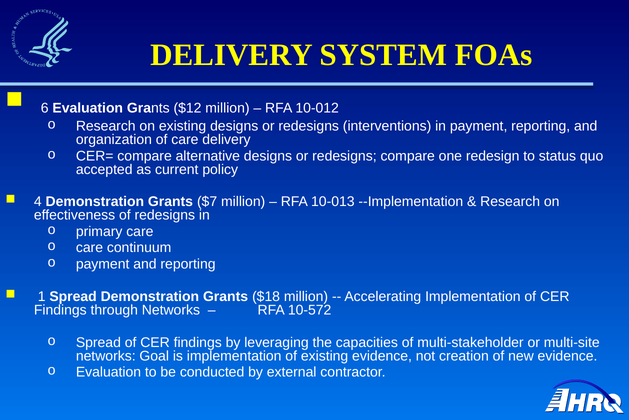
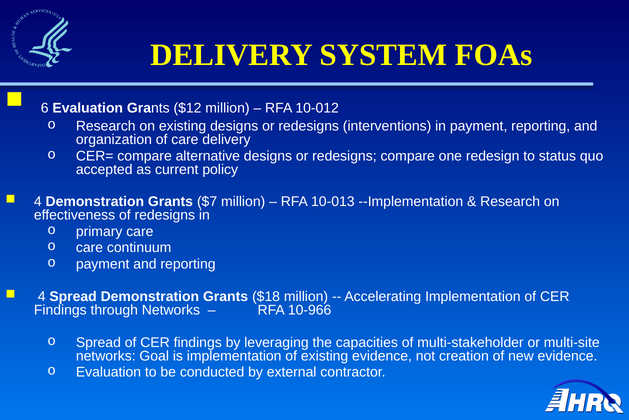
1: 1 -> 4 (42, 296)
10-572: 10-572 -> 10-966 (310, 310)
